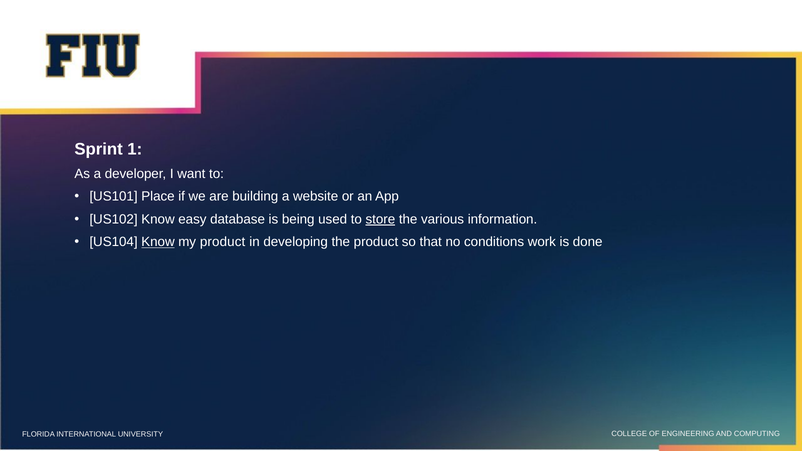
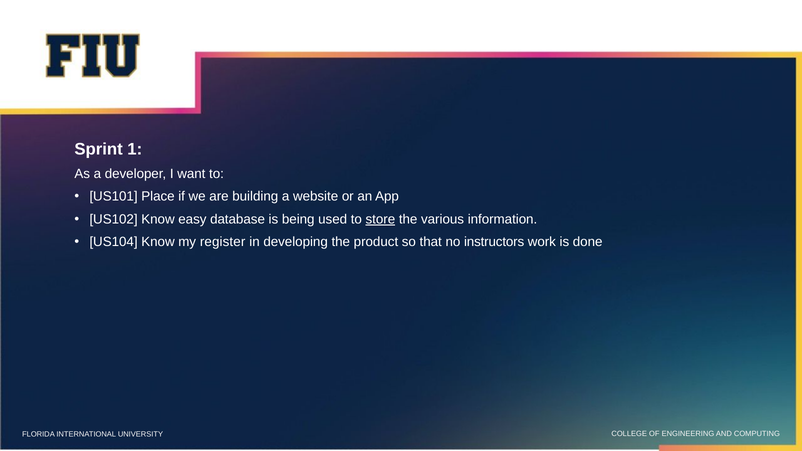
Know underline: present -> none (158, 242)
my product: product -> register (223, 242)
conditions: conditions -> instructors (494, 242)
